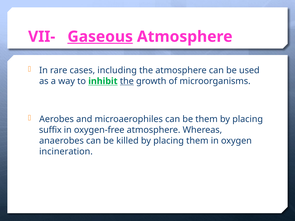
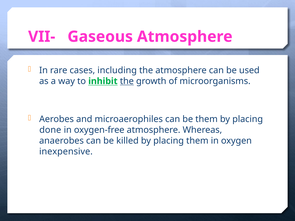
Gaseous underline: present -> none (100, 37)
suffix: suffix -> done (50, 130)
incineration: incineration -> inexpensive (66, 152)
